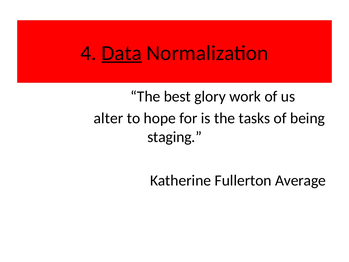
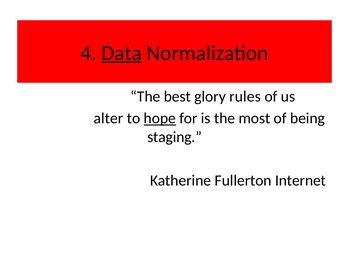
work: work -> rules (245, 96)
hope underline: none -> present (160, 118)
tasks: tasks -> most (254, 118)
Average: Average -> Internet (300, 180)
